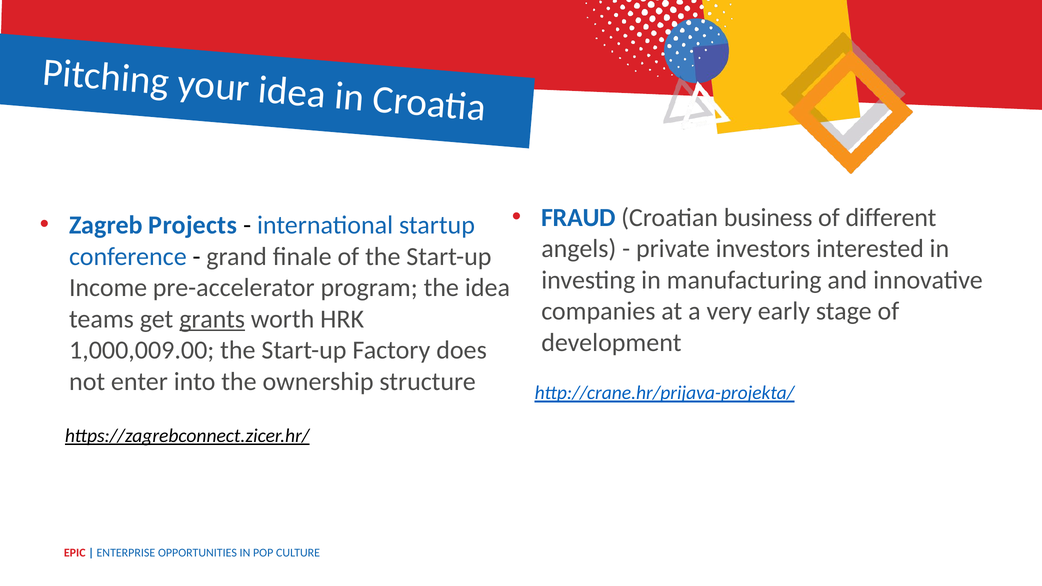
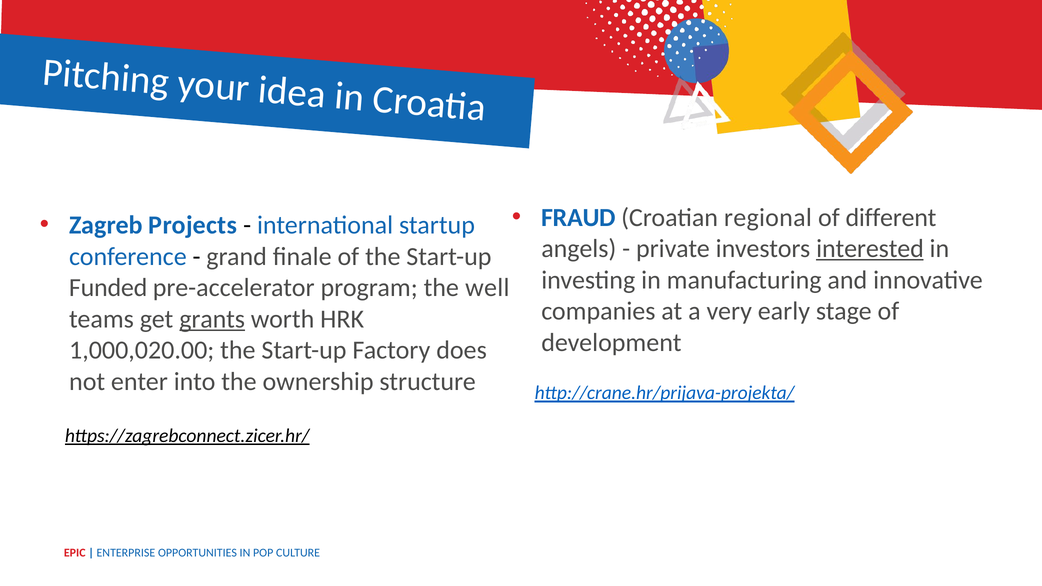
business: business -> regional (768, 217)
interested underline: none -> present (870, 249)
Income: Income -> Funded (108, 288)
the idea: idea -> well (487, 288)
1,000,009.00: 1,000,009.00 -> 1,000,020.00 (142, 350)
